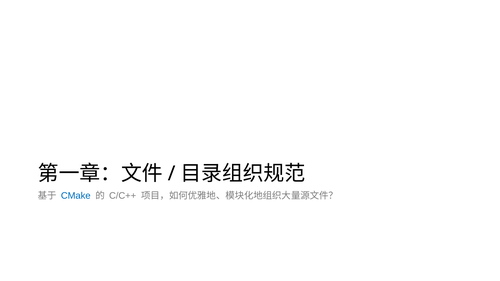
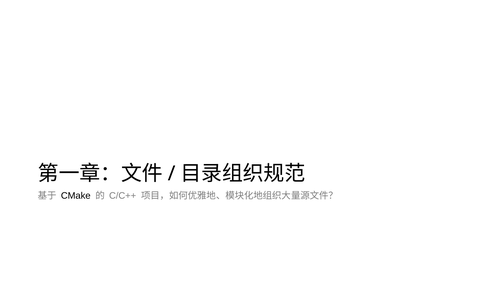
CMake colour: blue -> black (76, 196)
